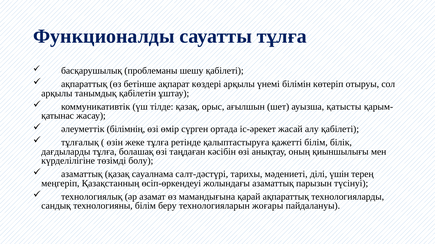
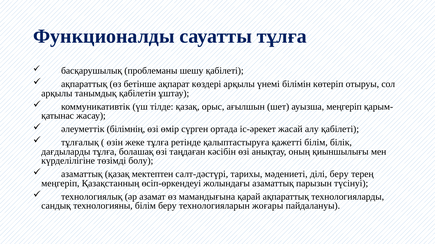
ауызша қатысты: қатысты -> меңгеріп (344, 107)
сауалнама: сауалнама -> мектептен (153, 175)
ділі үшін: үшін -> беру (339, 175)
